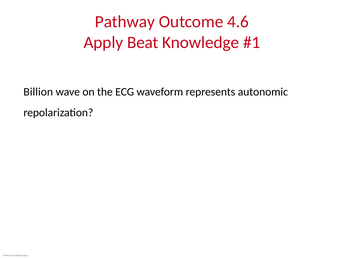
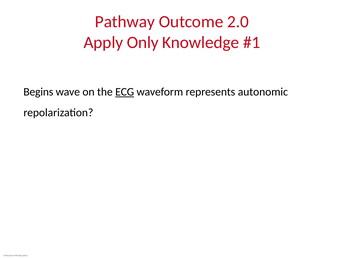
4.6: 4.6 -> 2.0 (238, 22)
Beat: Beat -> Only (143, 42)
Billion: Billion -> Begins (38, 92)
ECG underline: none -> present (125, 92)
